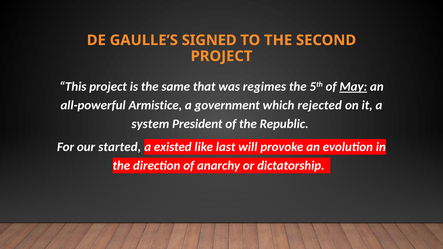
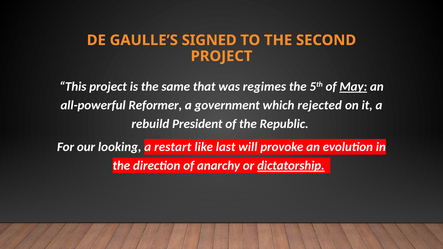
Armistice: Armistice -> Reformer (155, 105)
system: system -> rebuild (150, 124)
started: started -> looking (120, 147)
existed: existed -> restart (173, 147)
dictatorship underline: none -> present (291, 166)
